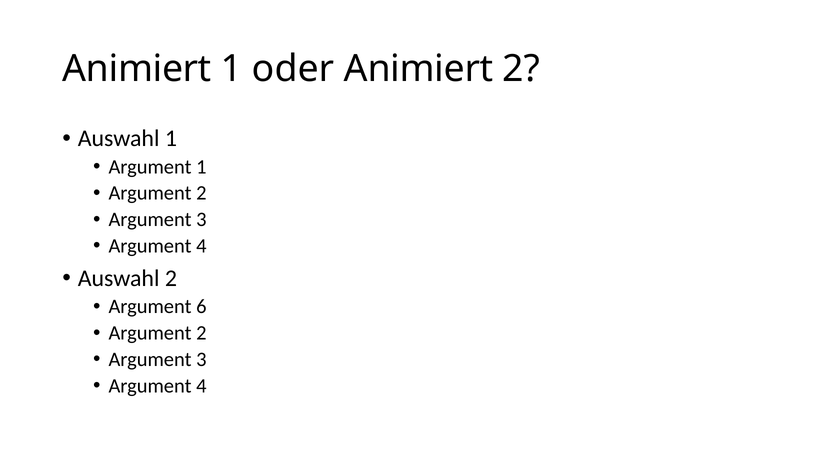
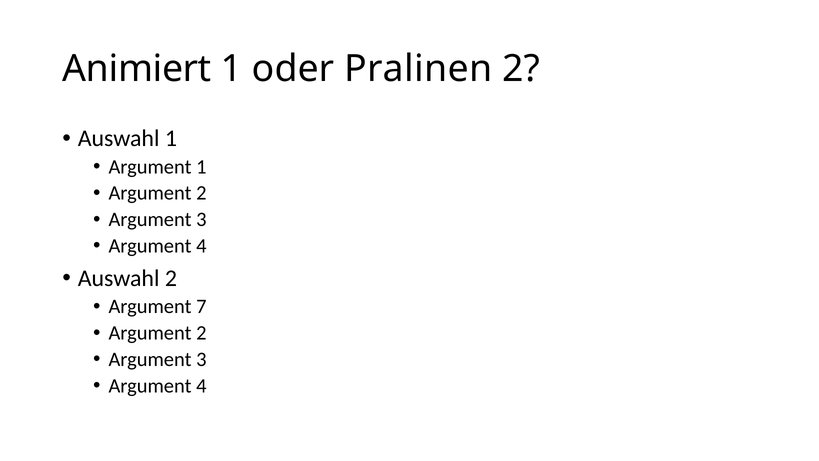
oder Animiert: Animiert -> Pralinen (418, 69)
6: 6 -> 7 (201, 306)
